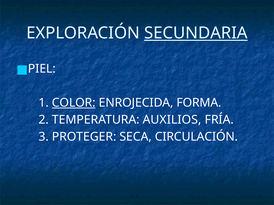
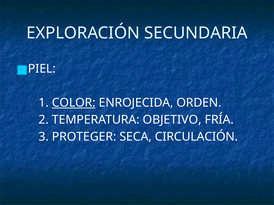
SECUNDARIA underline: present -> none (196, 33)
FORMA: FORMA -> ORDEN (199, 103)
AUXILIOS: AUXILIOS -> OBJETIVO (172, 120)
